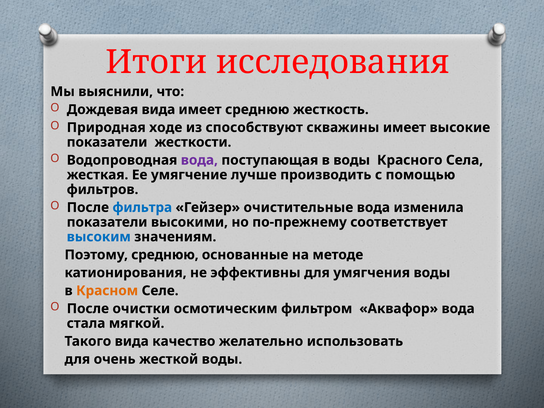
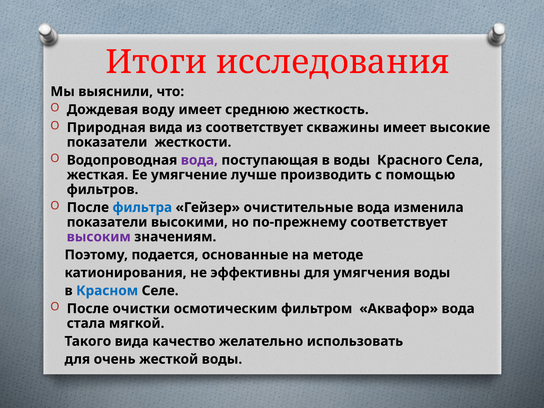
Дождевая вида: вида -> воду (158, 110)
Природная ходе: ходе -> вида (166, 127)
из способствуют: способствуют -> соответствует (254, 127)
высоким colour: blue -> purple (99, 237)
Поэтому среднюю: среднюю -> подается (165, 255)
Красном colour: orange -> blue (107, 291)
